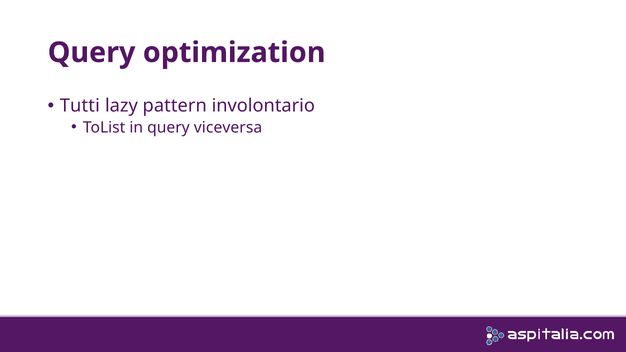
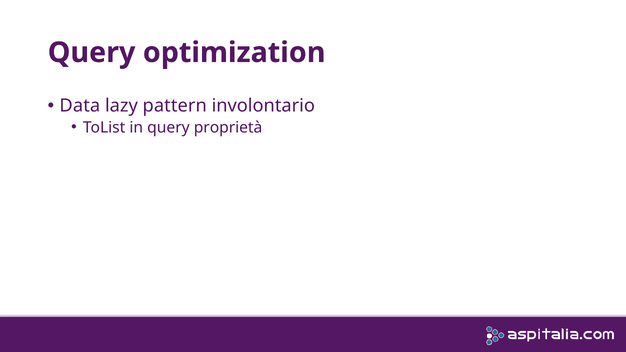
Tutti: Tutti -> Data (80, 106)
viceversa: viceversa -> proprietà (228, 127)
